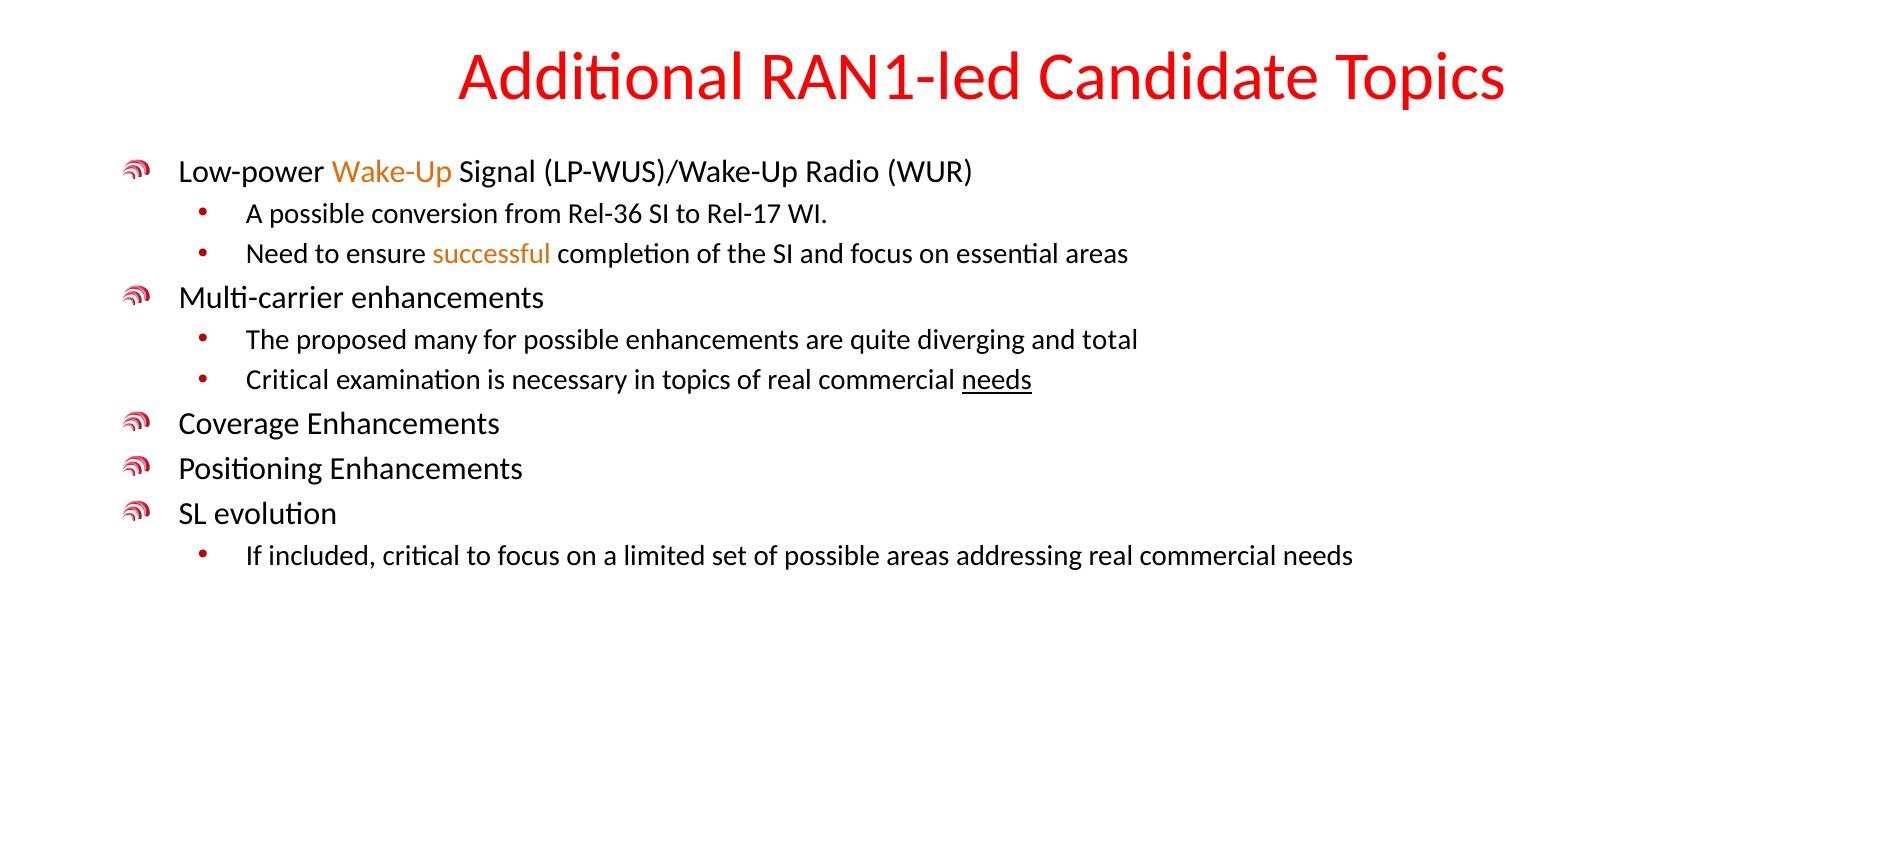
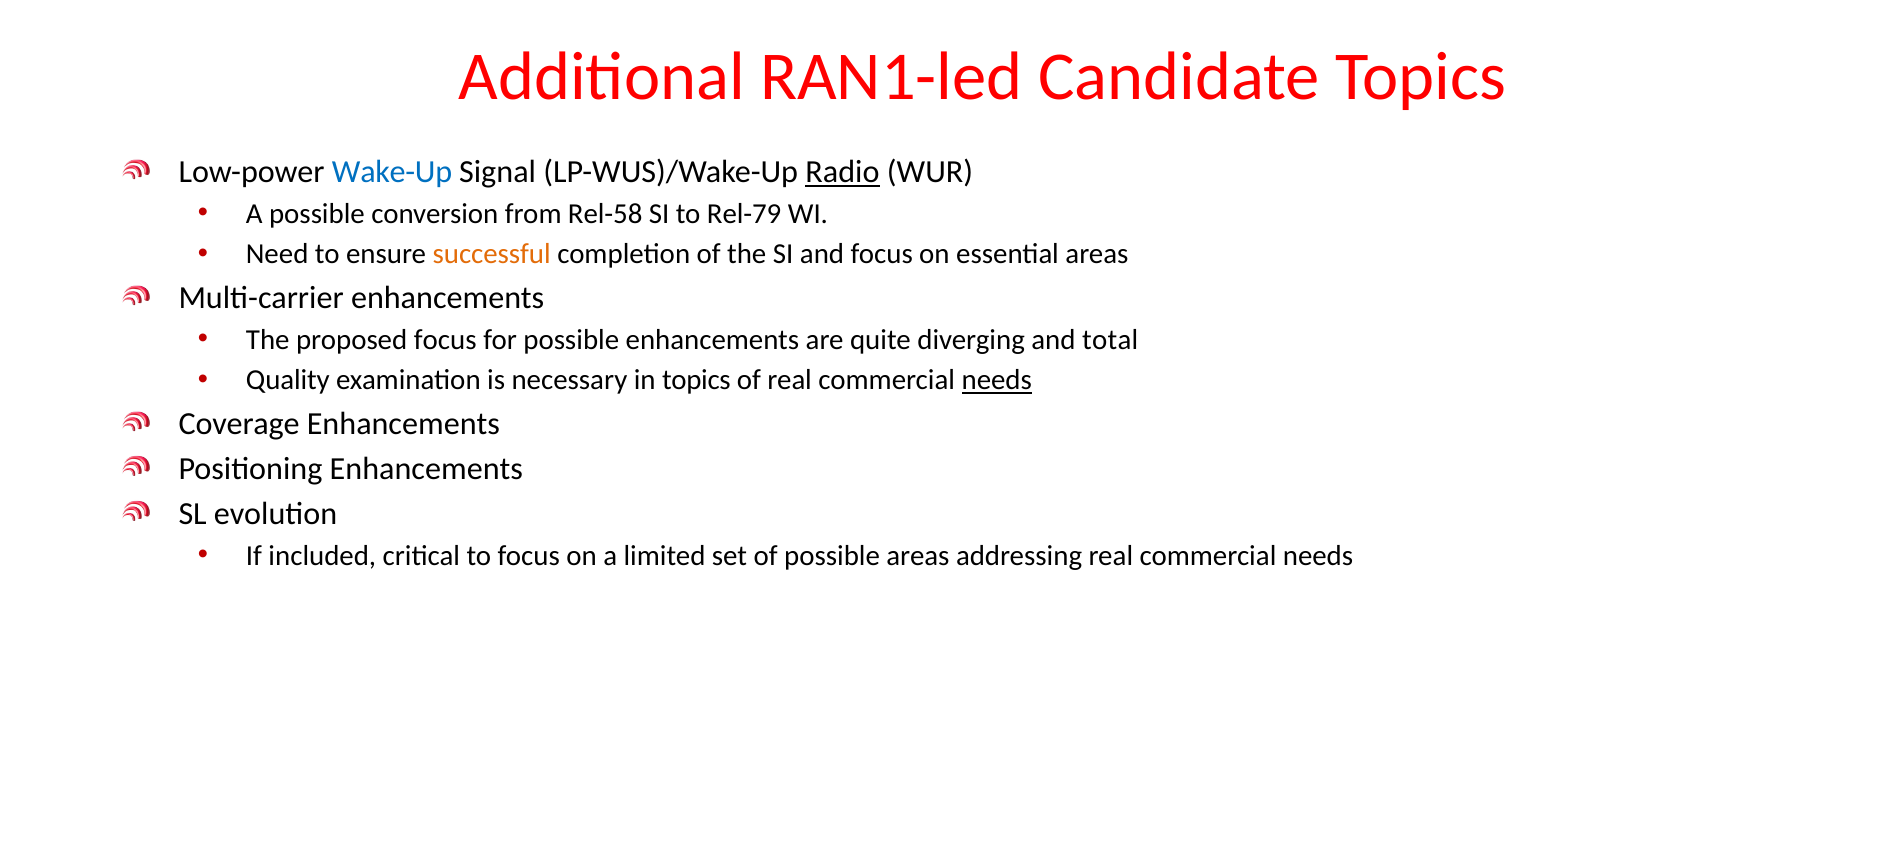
Wake-Up colour: orange -> blue (392, 172)
Radio underline: none -> present (843, 172)
Rel-36: Rel-36 -> Rel-58 (605, 214)
Rel-17: Rel-17 -> Rel-79 (744, 214)
proposed many: many -> focus (445, 340)
Critical: Critical -> Quality (288, 380)
